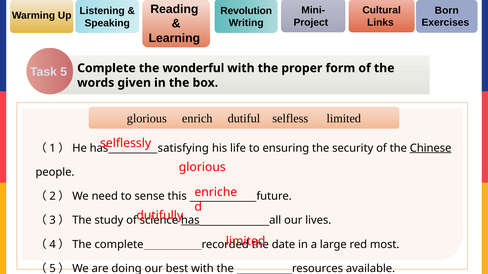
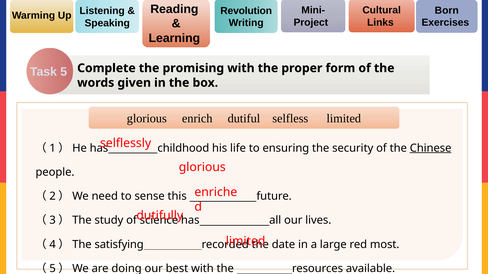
wonderful: wonderful -> promising (193, 68)
satisfying: satisfying -> childhood (183, 148)
has underline: present -> none (190, 221)
The complete: complete -> satisfying (119, 245)
